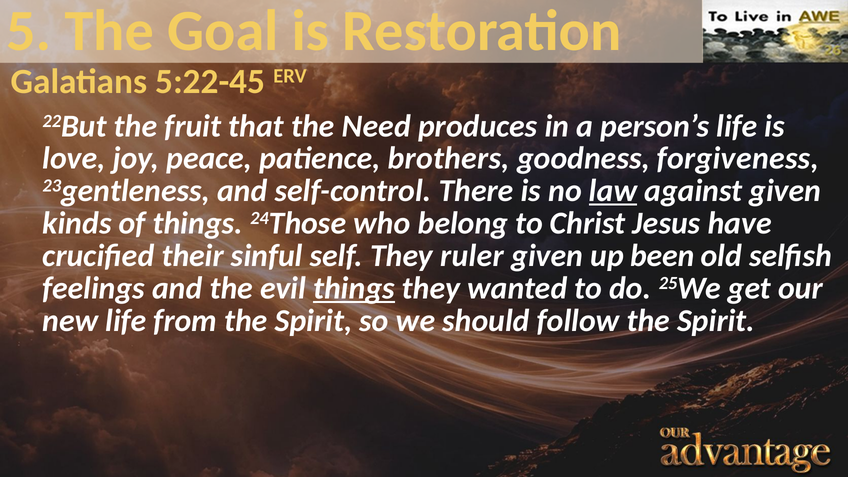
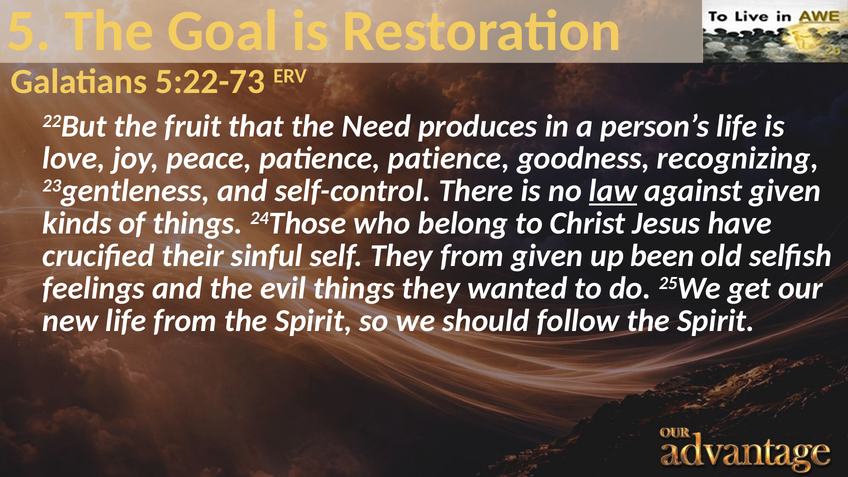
5:22-45: 5:22-45 -> 5:22-73 (210, 82)
patience brothers: brothers -> patience (449, 158)
forgiveness: forgiveness -> recognizing (738, 158)
They ruler: ruler -> from (472, 256)
things underline: present -> none (354, 288)
